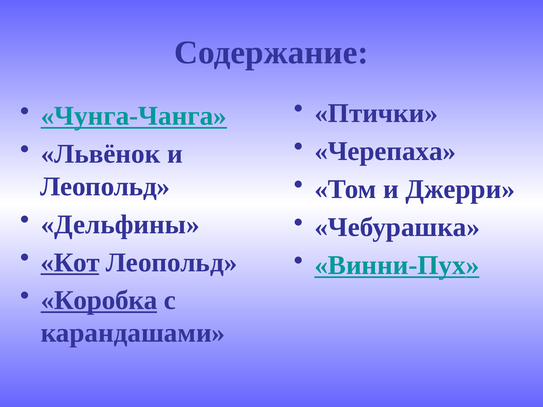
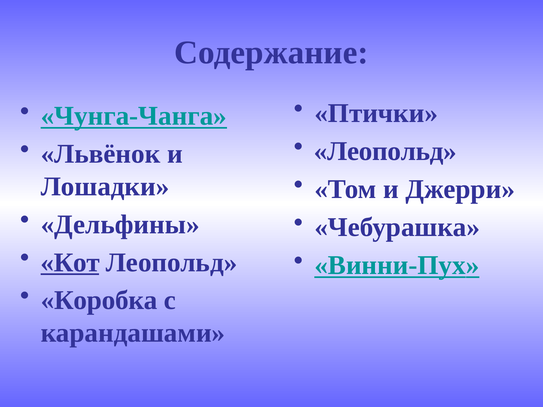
Черепаха: Черепаха -> Леопольд (385, 151)
Леопольд: Леопольд -> Лошадки (105, 187)
Коробка underline: present -> none (99, 301)
